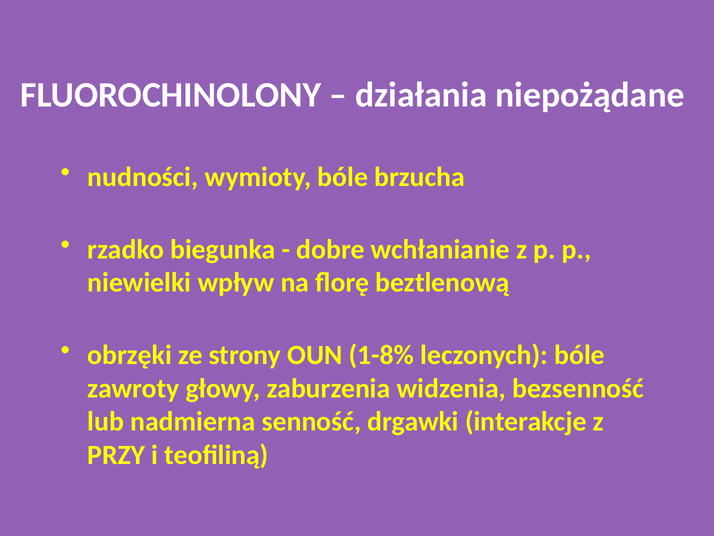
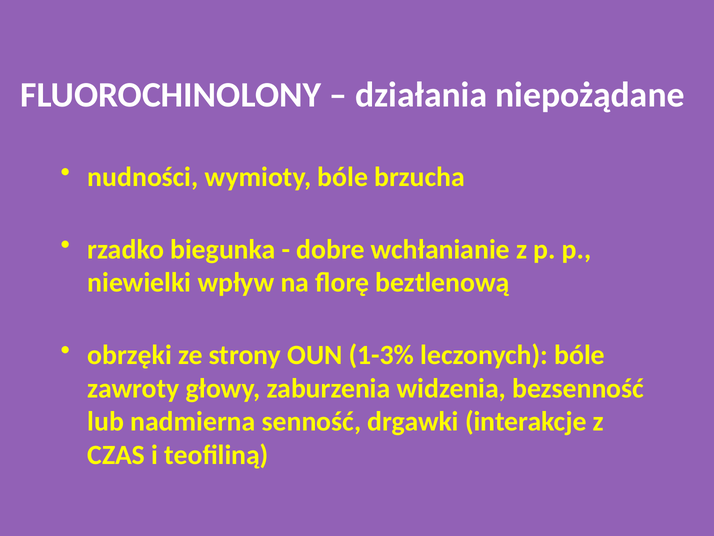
1-8%: 1-8% -> 1-3% (381, 355)
PRZY: PRZY -> CZAS (116, 455)
